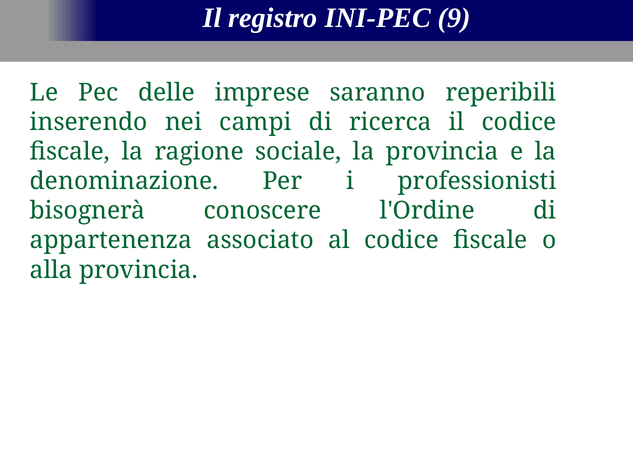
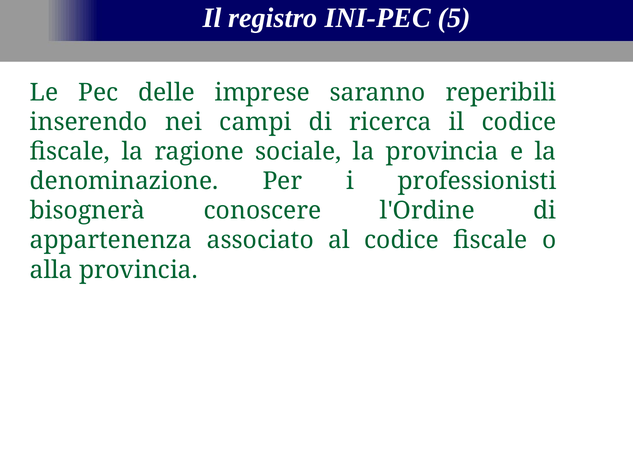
9: 9 -> 5 (454, 18)
